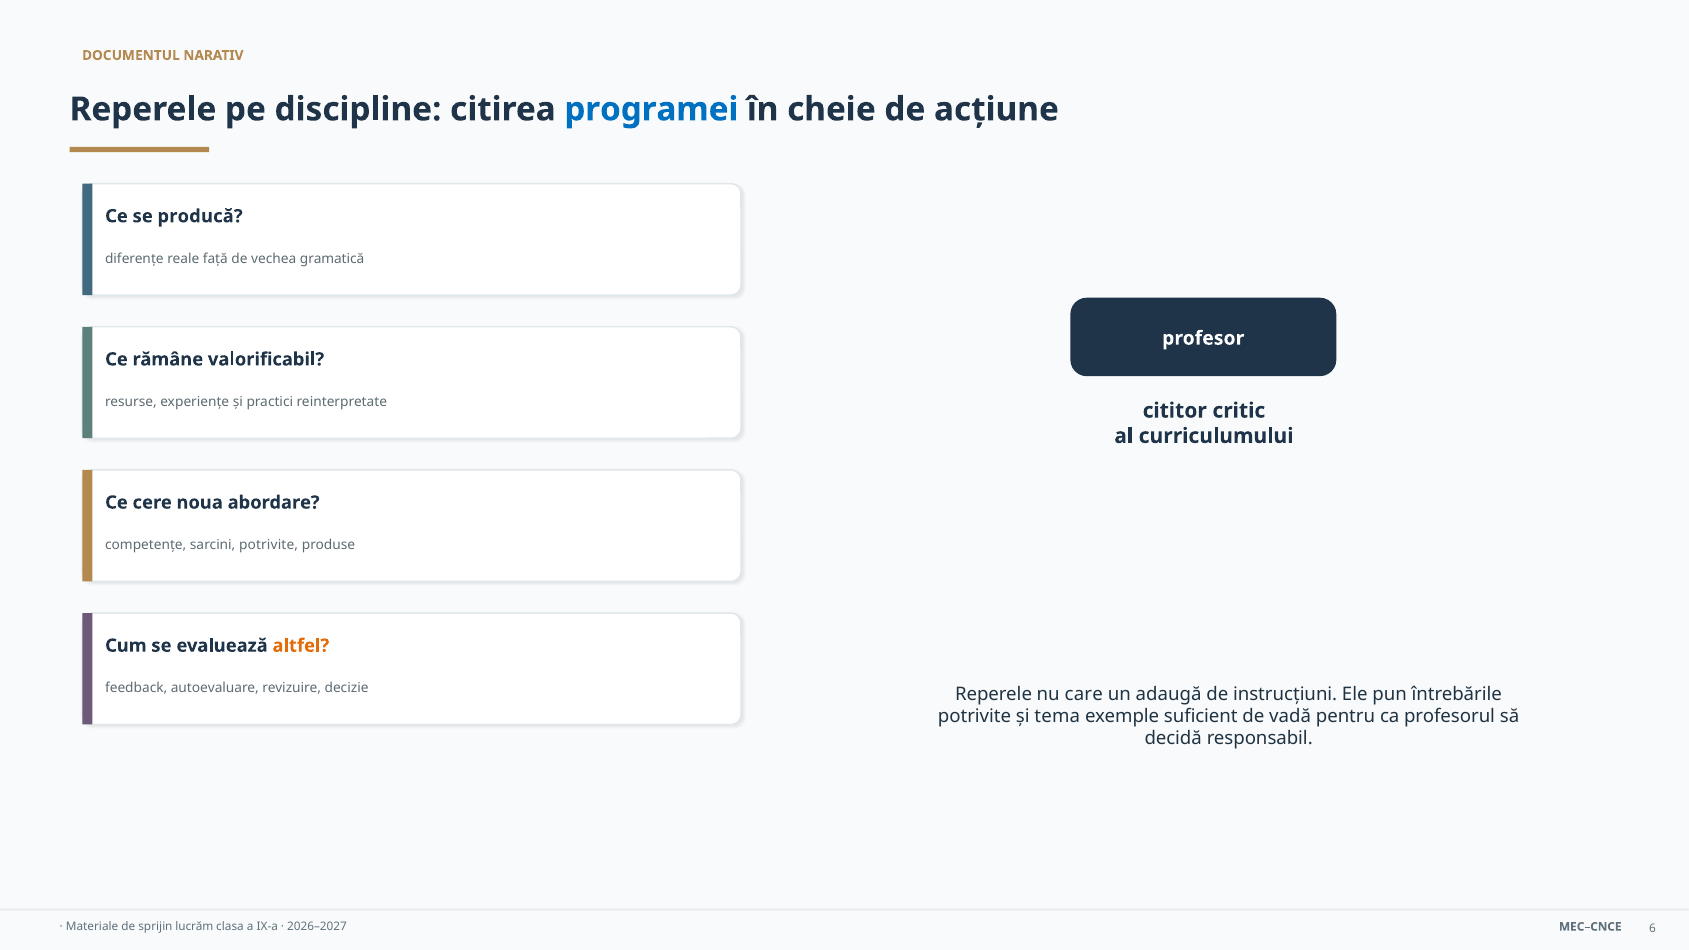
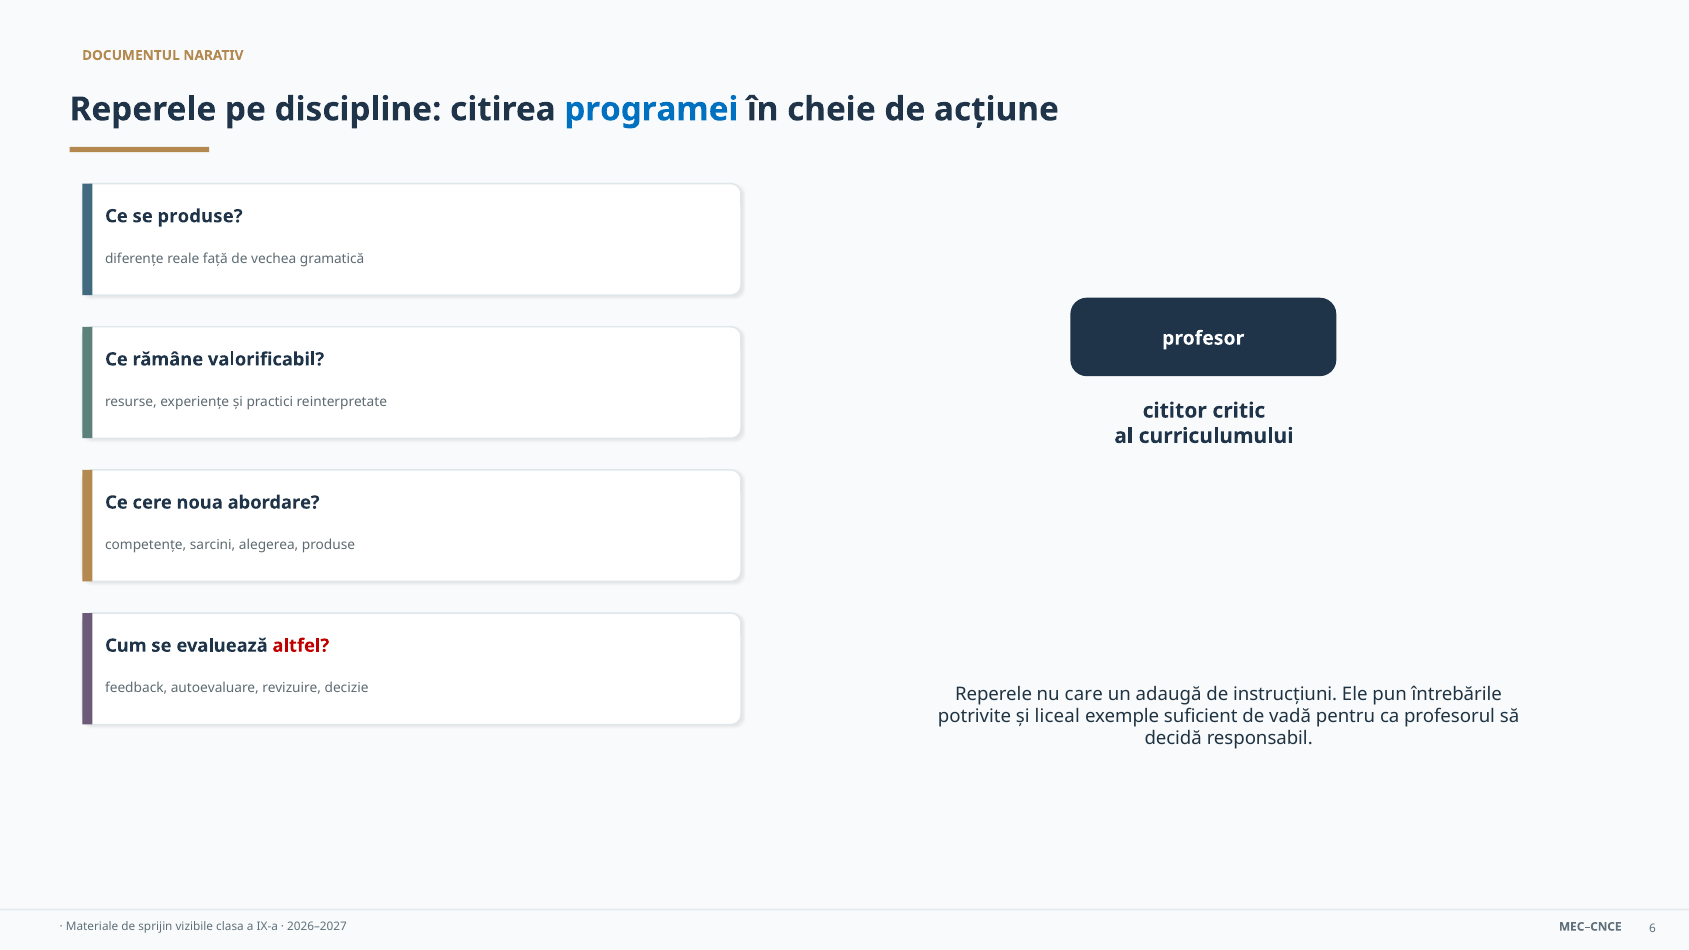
se producă: producă -> produse (200, 216)
sarcini potrivite: potrivite -> alegerea (269, 545)
altfel colour: orange -> red (301, 646)
tema: tema -> liceal (1057, 716)
lucrăm: lucrăm -> vizibile (194, 927)
